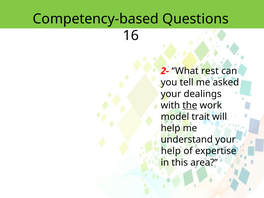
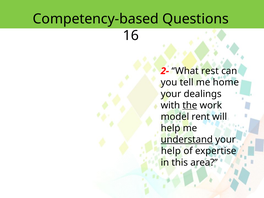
asked: asked -> home (226, 82)
trait: trait -> rent (201, 117)
understand underline: none -> present (187, 140)
